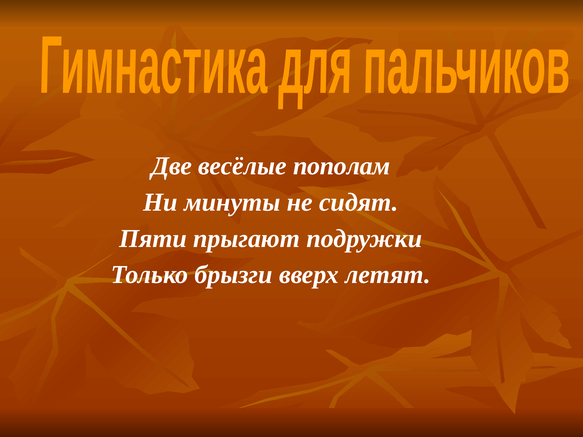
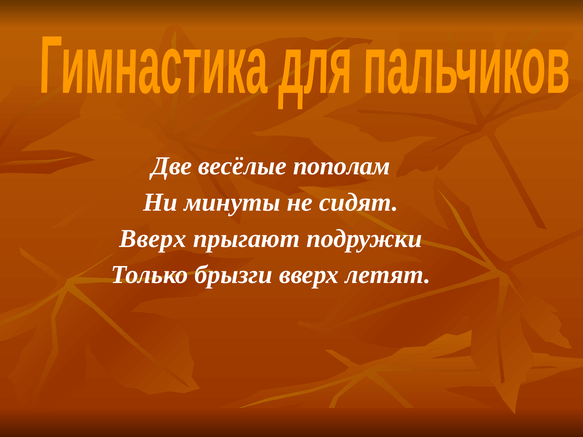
Пяти: Пяти -> Вверх (153, 239)
